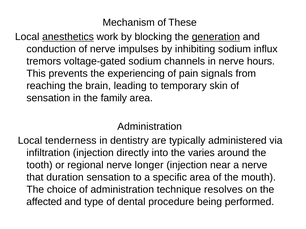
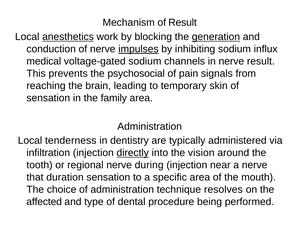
of These: These -> Result (183, 23)
impulses underline: none -> present (138, 49)
tremors: tremors -> medical (44, 61)
nerve hours: hours -> result (261, 61)
experiencing: experiencing -> psychosocial (136, 74)
directly underline: none -> present (133, 153)
varies: varies -> vision (201, 153)
longer: longer -> during (149, 165)
